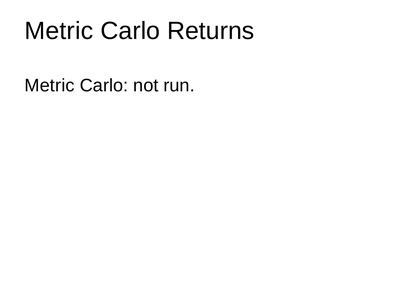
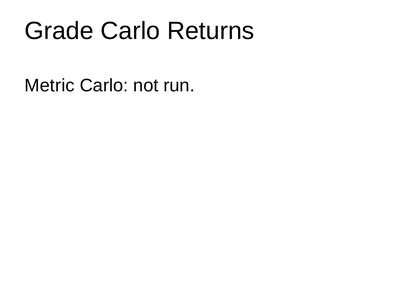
Metric: Metric -> Grade (59, 31)
